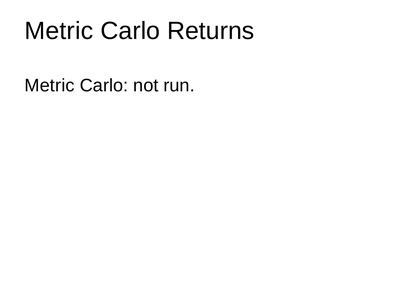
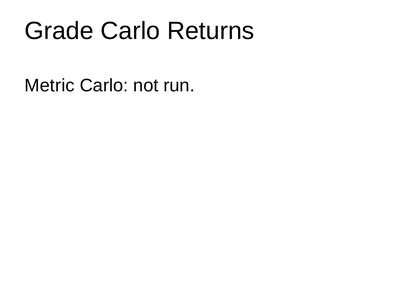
Metric: Metric -> Grade (59, 31)
